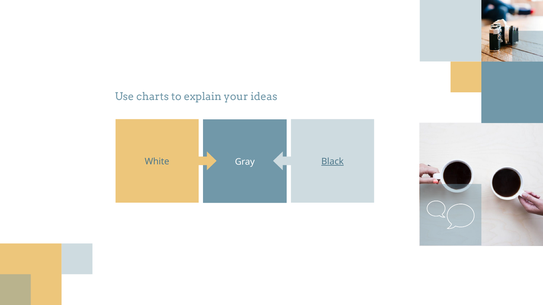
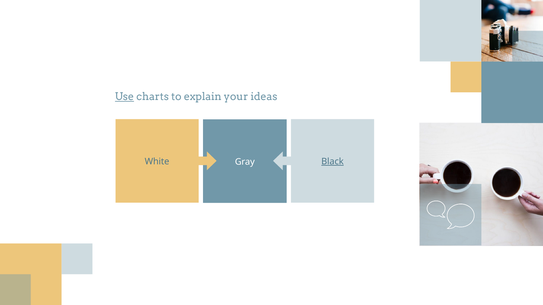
Use underline: none -> present (124, 97)
